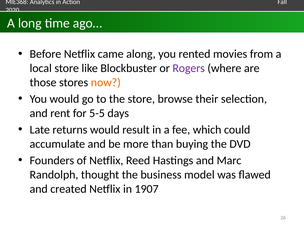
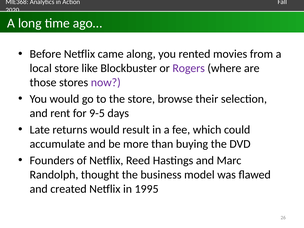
now colour: orange -> purple (106, 82)
5-5: 5-5 -> 9-5 (97, 113)
1907: 1907 -> 1995 (147, 189)
